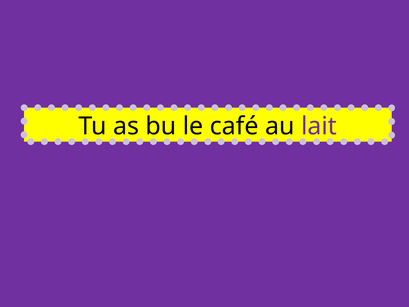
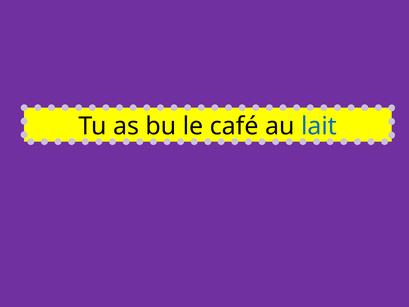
lait colour: purple -> blue (319, 126)
